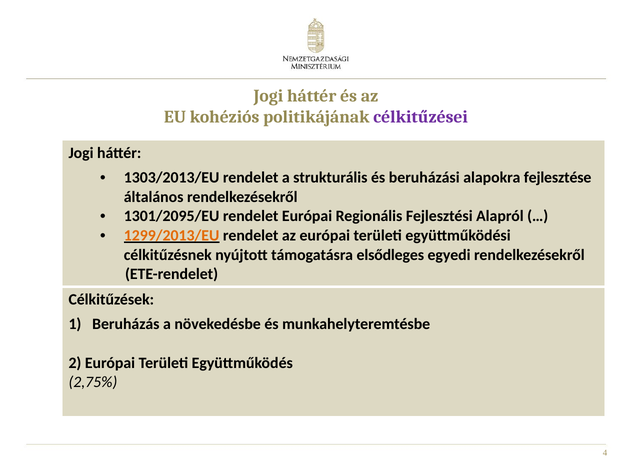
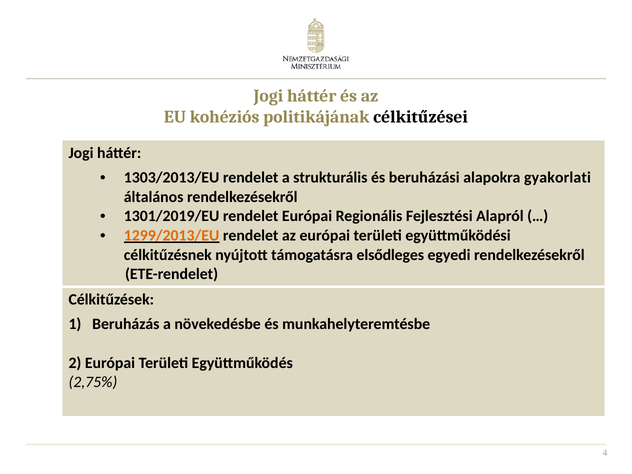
célkitűzései colour: purple -> black (421, 117)
fejlesztése: fejlesztése -> gyakorlati (557, 178)
1301/2095/EU: 1301/2095/EU -> 1301/2019/EU (172, 216)
